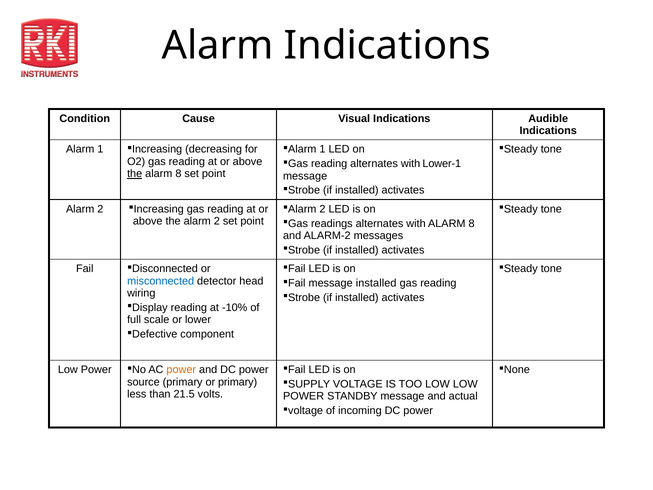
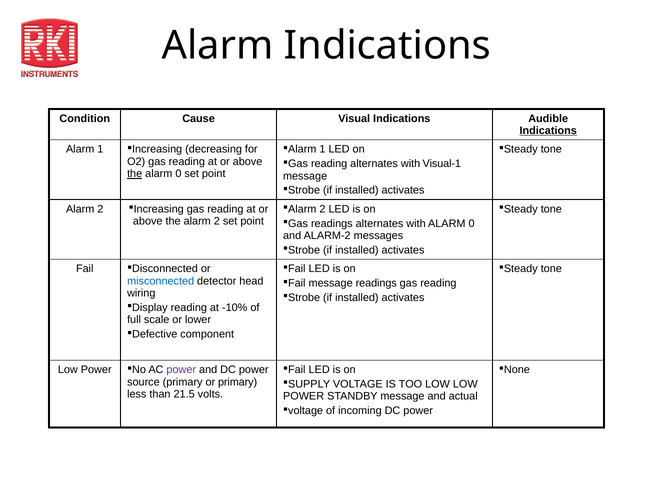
Indications underline: none -> present (548, 131)
Lower-1: Lower-1 -> Visual-1 (442, 164)
8: 8 -> 0 (178, 174)
with ALARM 8: 8 -> 0 (472, 223)
message installed: installed -> readings (376, 283)
power colour: orange -> purple (181, 370)
